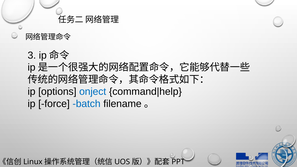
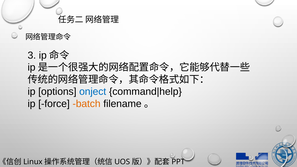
batch colour: blue -> orange (87, 104)
